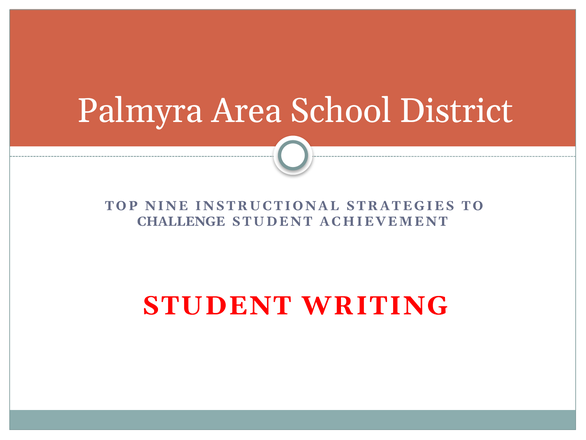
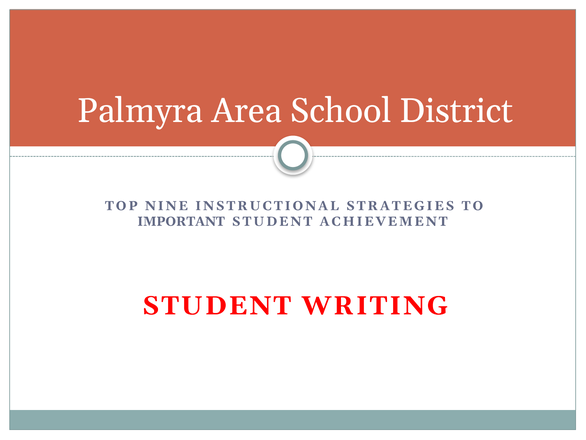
CHALLENGE: CHALLENGE -> IMPORTANT (181, 221)
